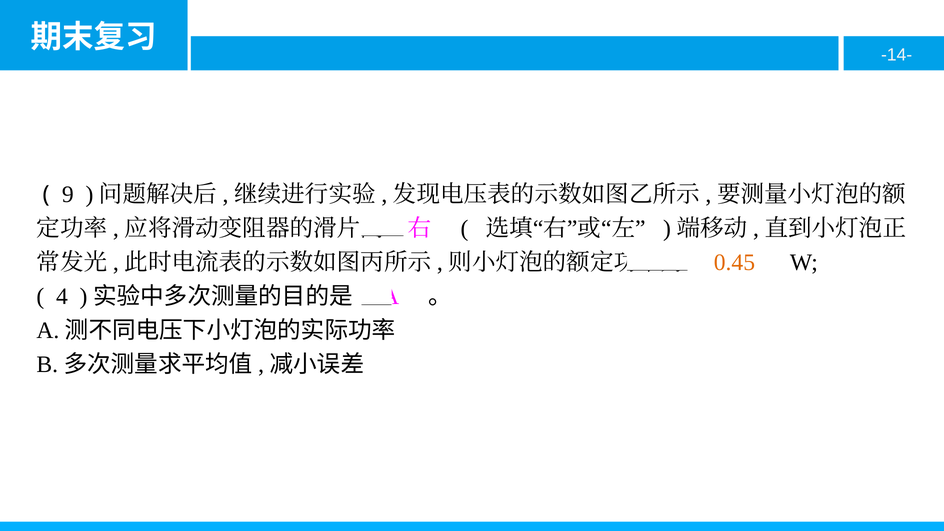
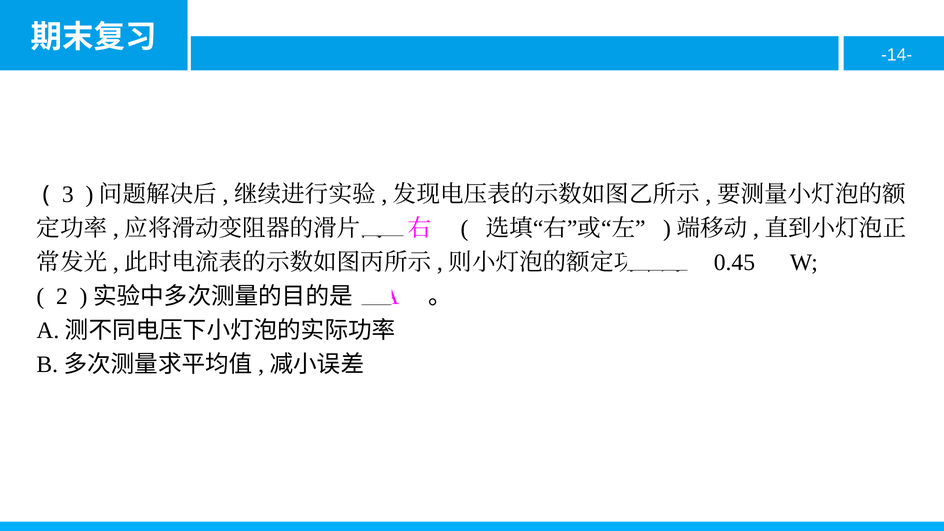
9: 9 -> 3 (68, 194)
0.45 colour: orange -> black (734, 262)
4: 4 -> 2 (62, 296)
